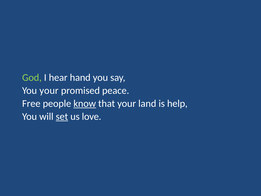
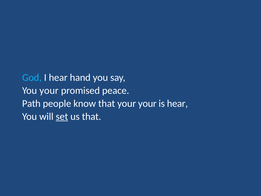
God colour: light green -> light blue (32, 77)
Free: Free -> Path (31, 103)
know underline: present -> none (85, 103)
your land: land -> your (147, 103)
is help: help -> hear (177, 103)
us love: love -> that (92, 116)
